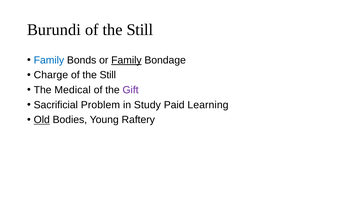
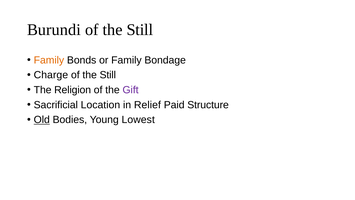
Family colour: blue -> orange (49, 60)
Family underline: present -> none (126, 60)
Medical: Medical -> Religion (73, 90)
Problem: Problem -> Location (100, 105)
Study: Study -> Relief (147, 105)
Learning: Learning -> Structure (208, 105)
Raftery: Raftery -> Lowest (138, 120)
